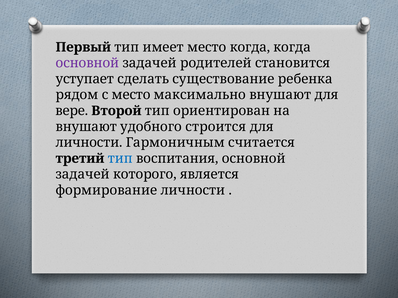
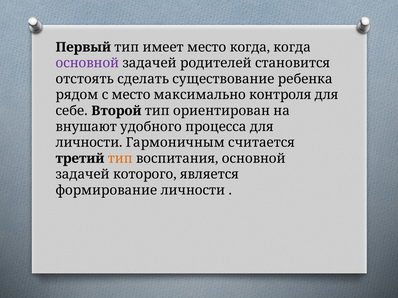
уступает: уступает -> отстоять (85, 79)
максимально внушают: внушают -> контроля (280, 95)
вере: вере -> себе (72, 111)
строится: строится -> процесса (216, 127)
тип colour: blue -> orange (120, 159)
